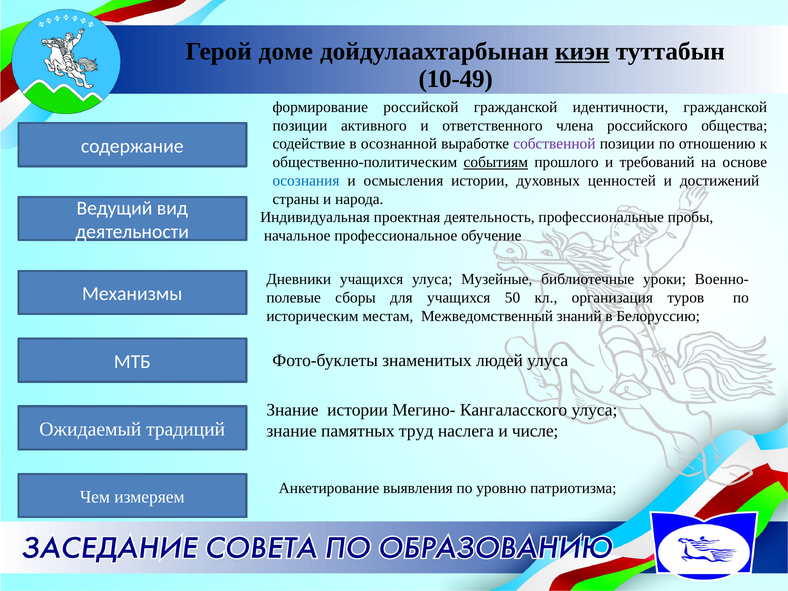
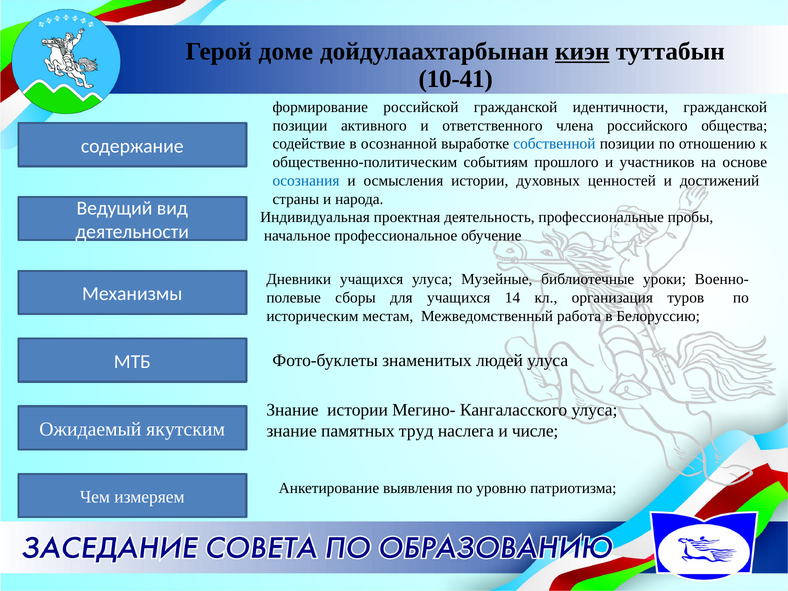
10-49: 10-49 -> 10-41 (456, 79)
собственной colour: purple -> blue (554, 144)
событиям underline: present -> none (496, 162)
требований: требований -> участников (657, 162)
50: 50 -> 14 (512, 298)
знаний: знаний -> работа (579, 316)
традиций: традиций -> якутским (186, 429)
